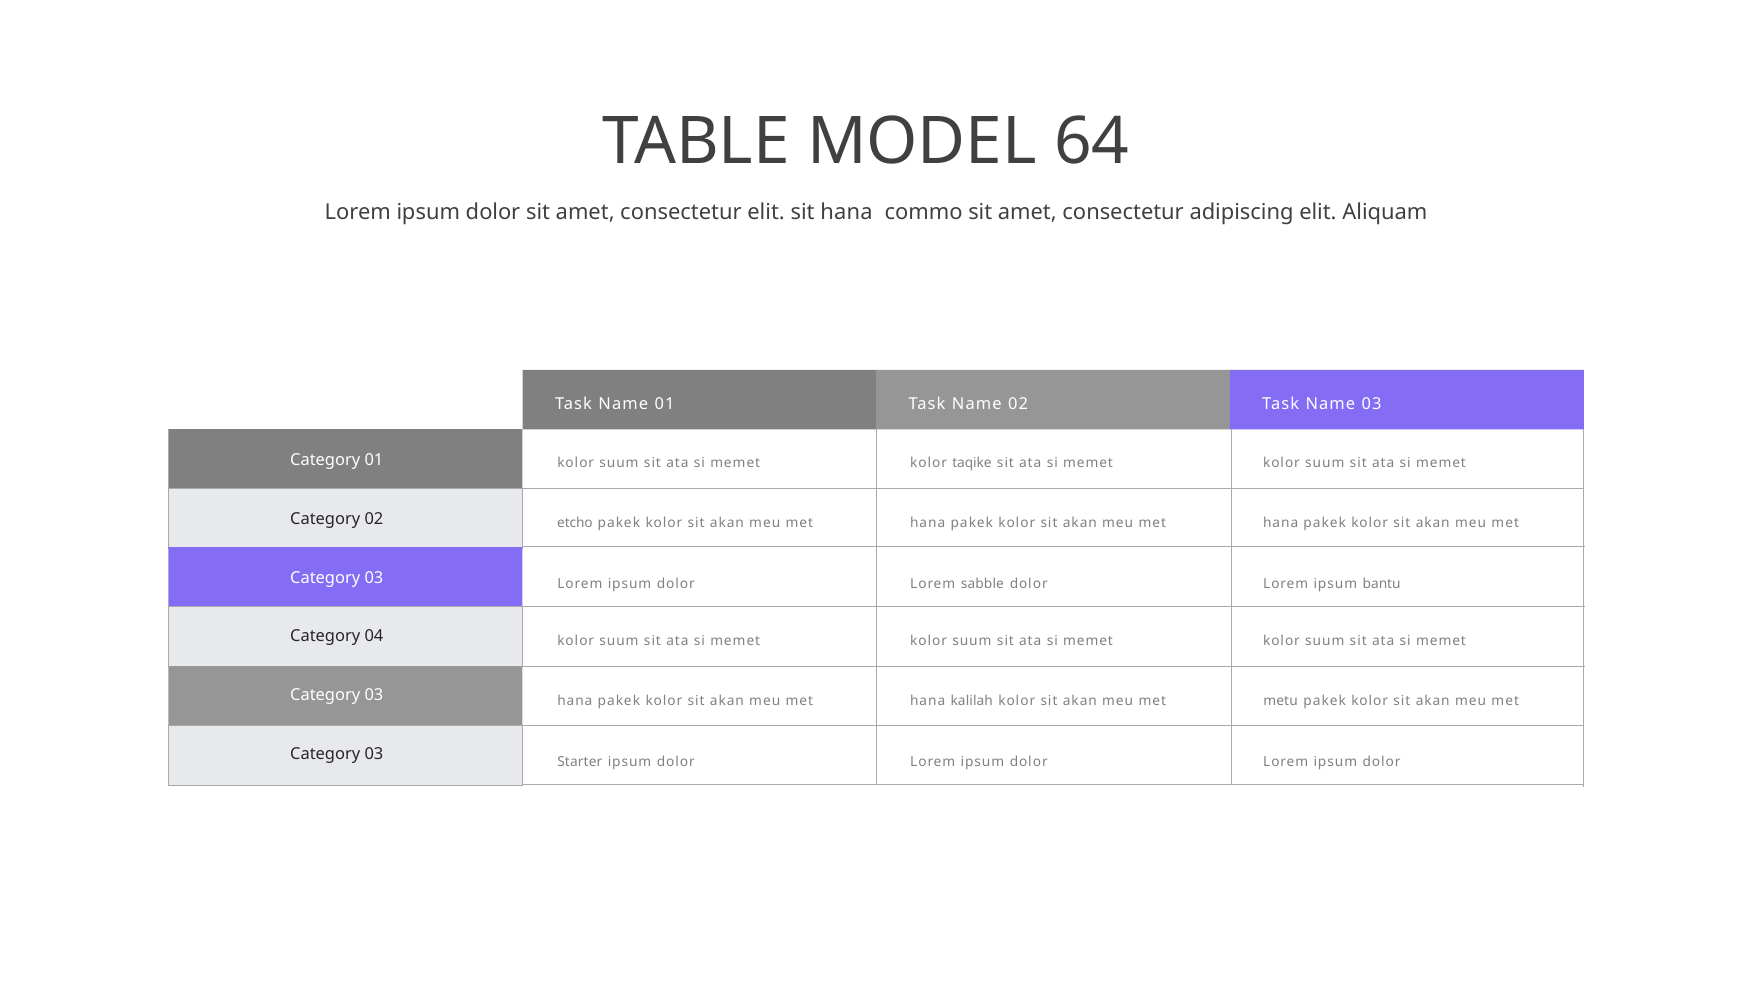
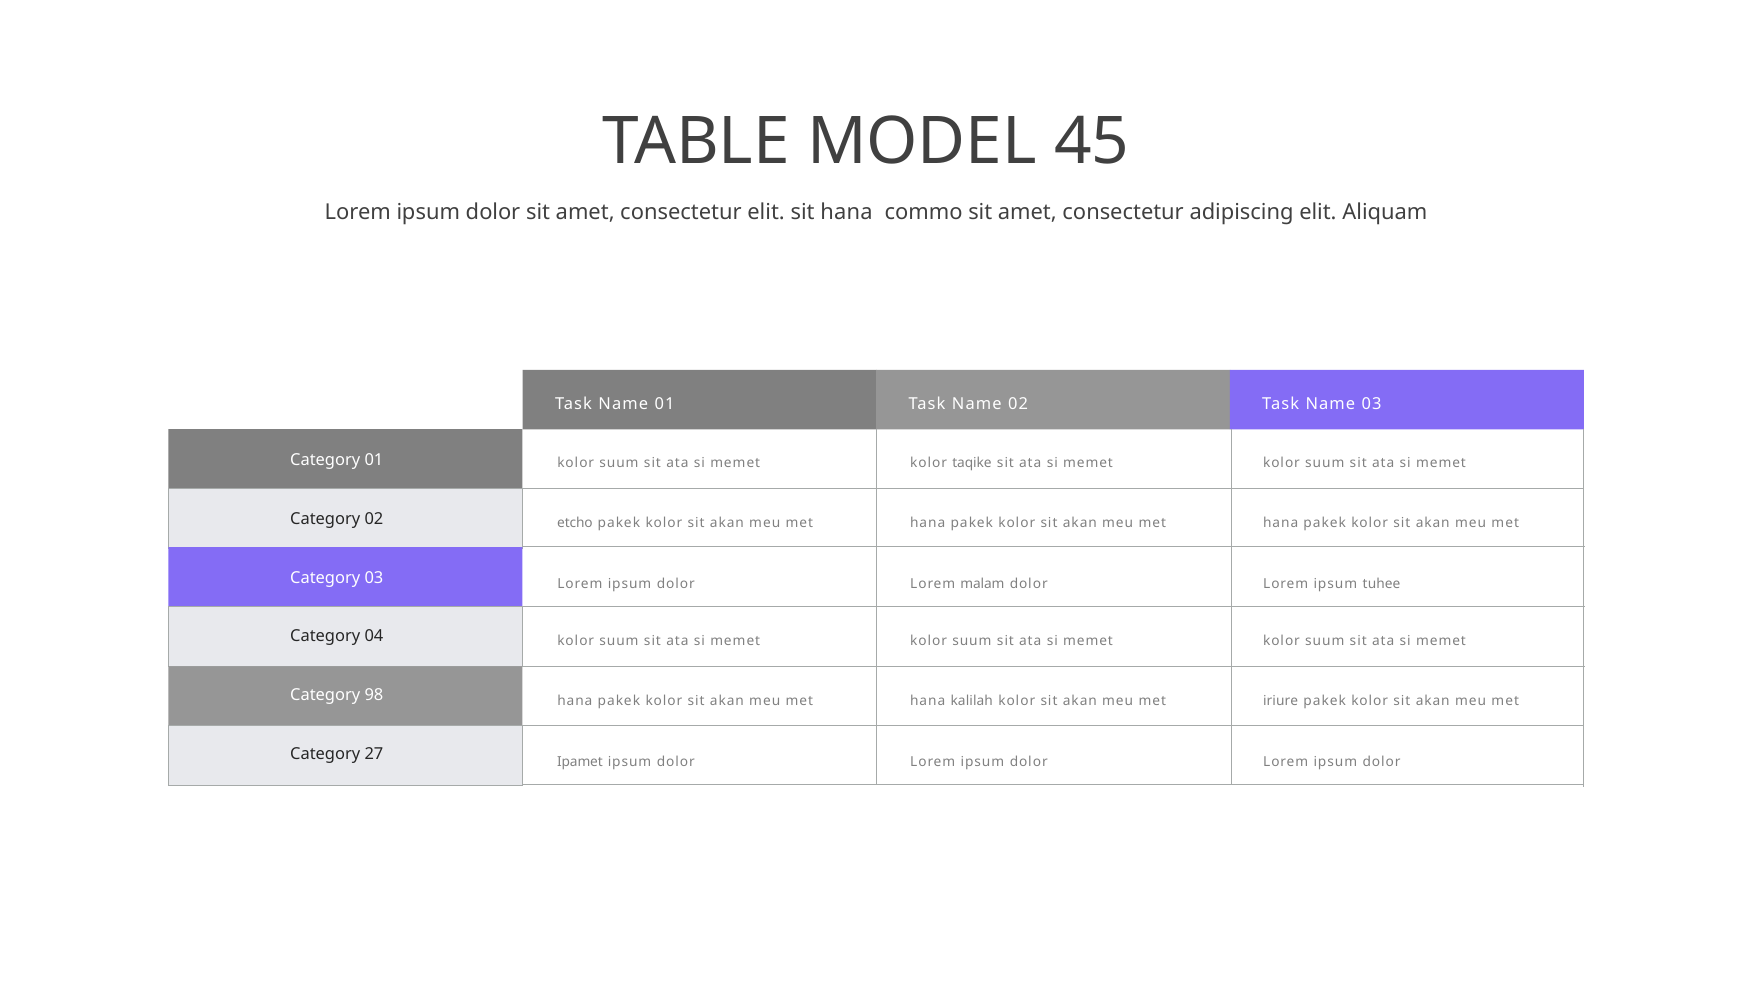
64: 64 -> 45 (1092, 142)
sabble: sabble -> malam (982, 584)
bantu: bantu -> tuhee (1382, 584)
03: 03 -> 98 (374, 695)
metu: metu -> iriure (1281, 701)
03: 03 -> 27 (374, 754)
Starter: Starter -> Ipamet (580, 762)
